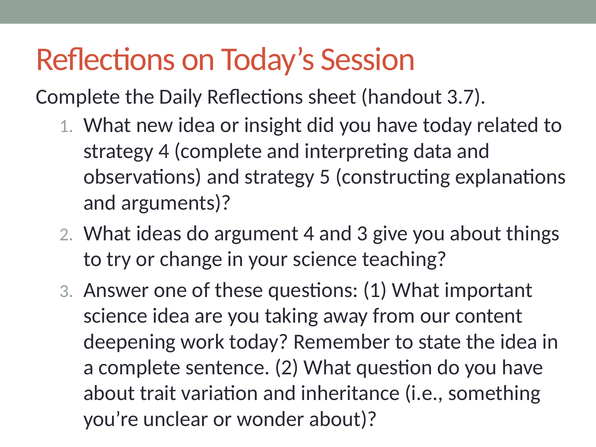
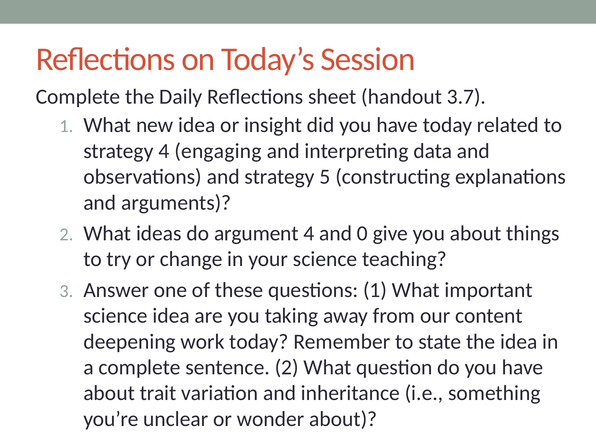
4 complete: complete -> engaging (218, 151)
and 3: 3 -> 0 (362, 233)
